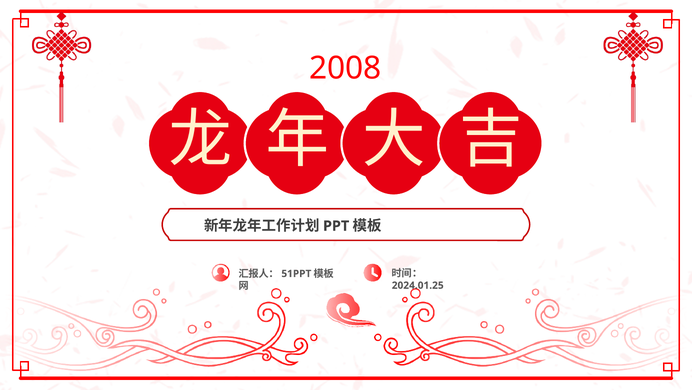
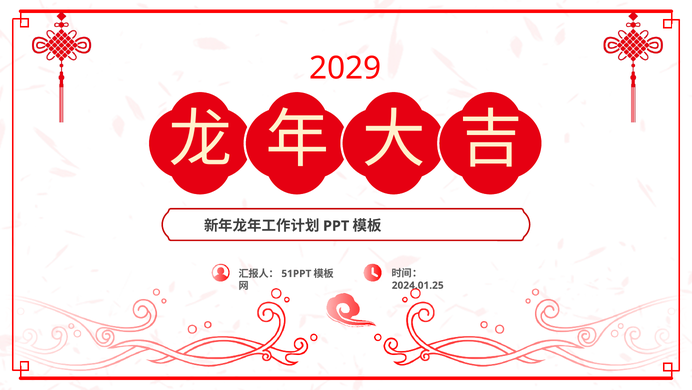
2008: 2008 -> 2029 (345, 68)
